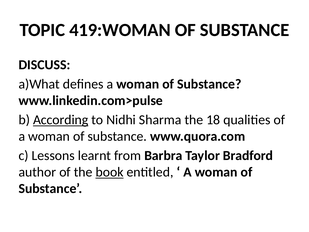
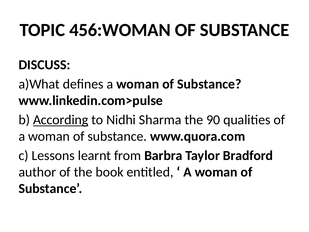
419:WOMAN: 419:WOMAN -> 456:WOMAN (120, 30)
18: 18 -> 90 (213, 120)
book underline: present -> none (110, 172)
